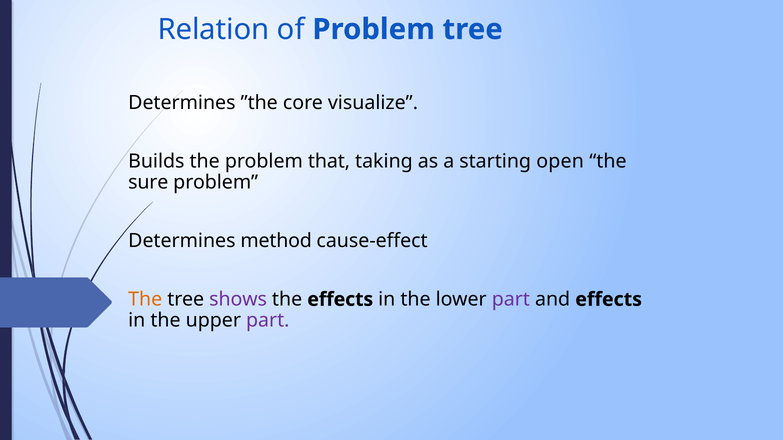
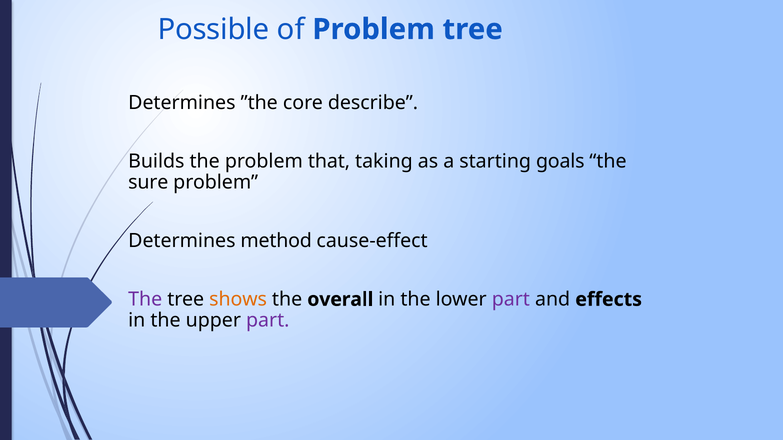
Relation: Relation -> Possible (213, 29)
visualize: visualize -> describe (373, 103)
open: open -> goals (560, 161)
The colour: orange -> purple (145, 300)
shows colour: purple -> orange (238, 300)
the effects: effects -> overall (340, 300)
